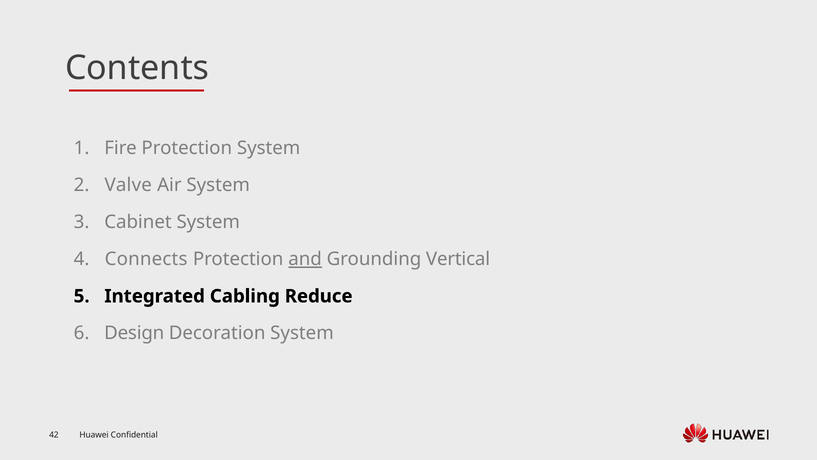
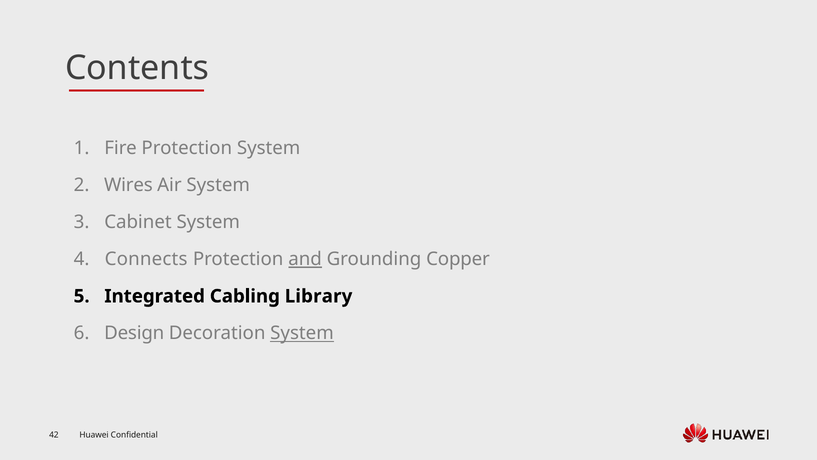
Valve: Valve -> Wires (128, 185)
Vertical: Vertical -> Copper (458, 259)
Reduce: Reduce -> Library (319, 296)
System underline: none -> present (302, 333)
